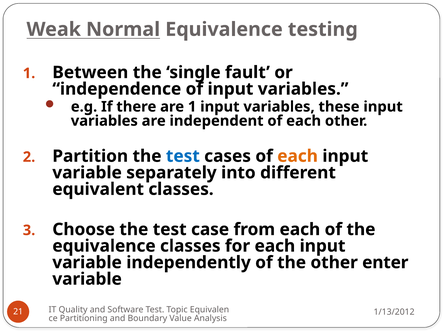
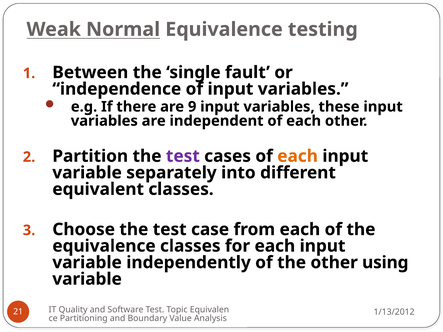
are 1: 1 -> 9 (192, 107)
test colour: blue -> purple (183, 156)
enter: enter -> using (385, 263)
